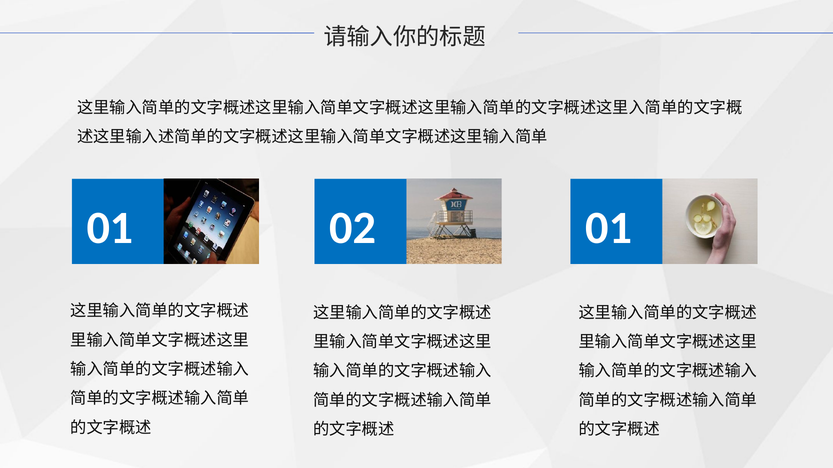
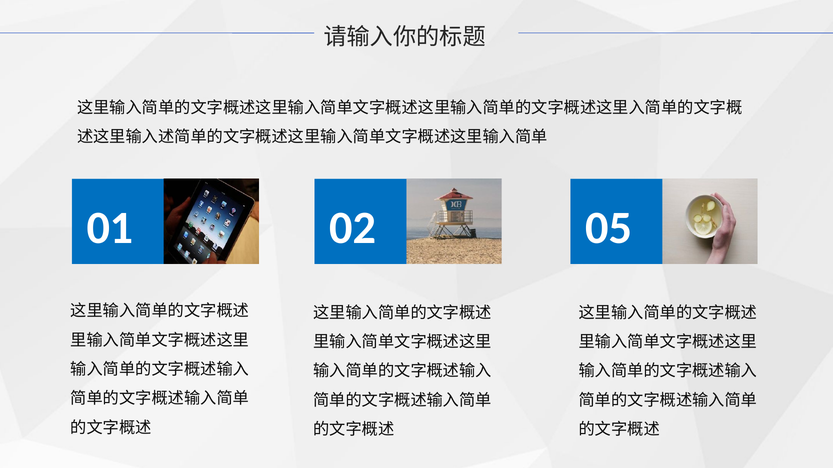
02 01: 01 -> 05 (609, 228)
